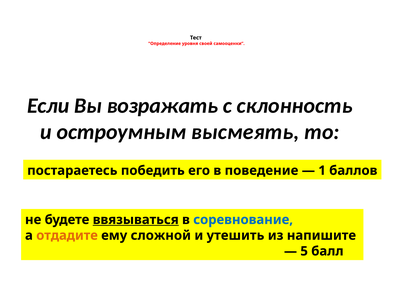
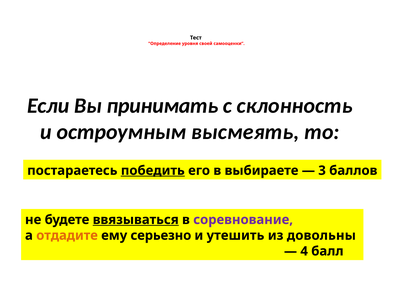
возражать: возражать -> принимать (162, 106)
победить underline: none -> present (153, 170)
поведение: поведение -> выбираете (262, 170)
1: 1 -> 3 (322, 170)
соревнование colour: blue -> purple (243, 220)
сложной: сложной -> серьезно (161, 235)
напишите: напишите -> довольны (321, 235)
5: 5 -> 4 (304, 251)
